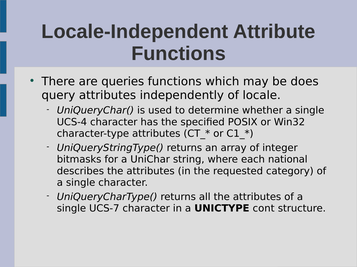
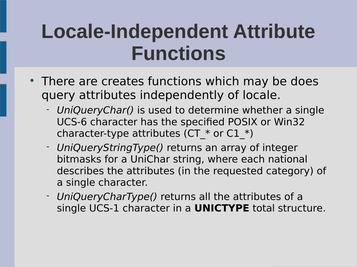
queries: queries -> creates (123, 82)
UCS-4: UCS-4 -> UCS-6 (72, 122)
UCS-7: UCS-7 -> UCS-1 (104, 209)
cont: cont -> total (264, 209)
